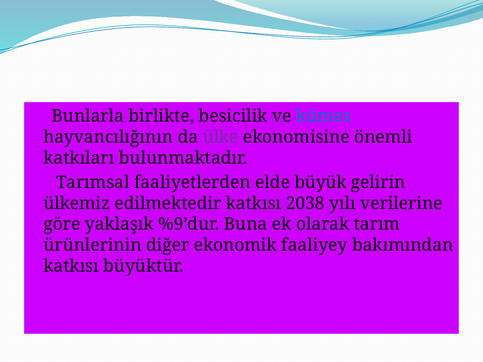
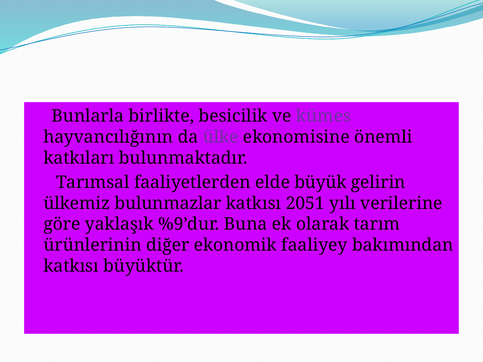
kümes colour: blue -> purple (323, 116)
edilmektedir: edilmektedir -> bulunmazlar (168, 203)
2038: 2038 -> 2051 (305, 203)
